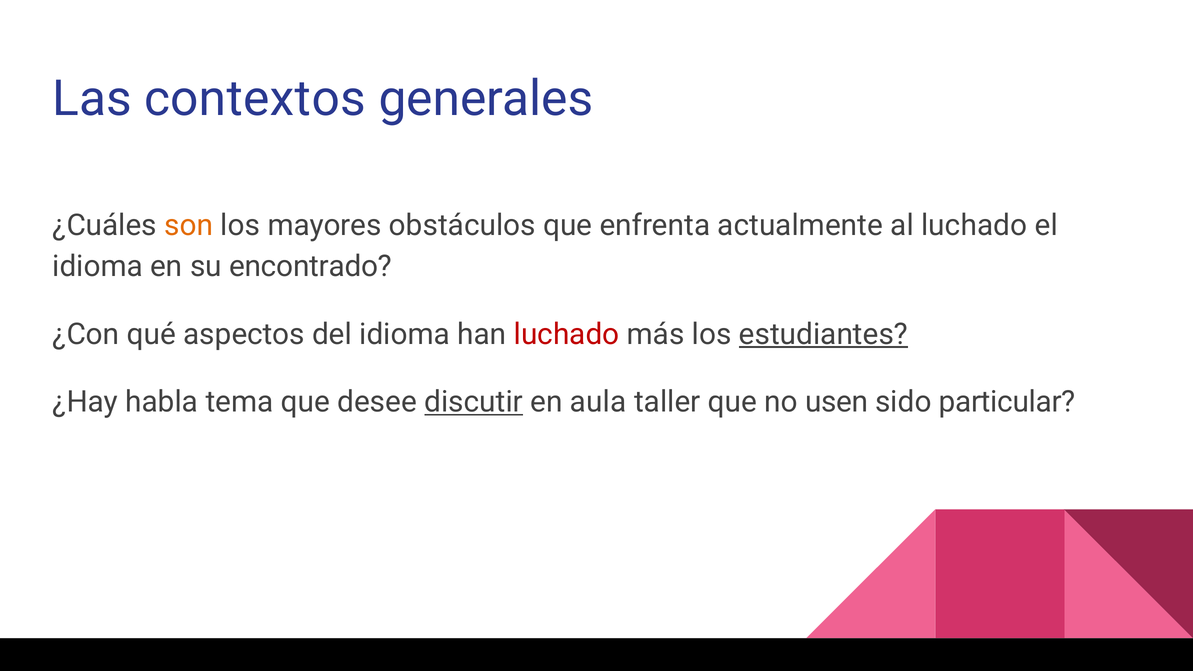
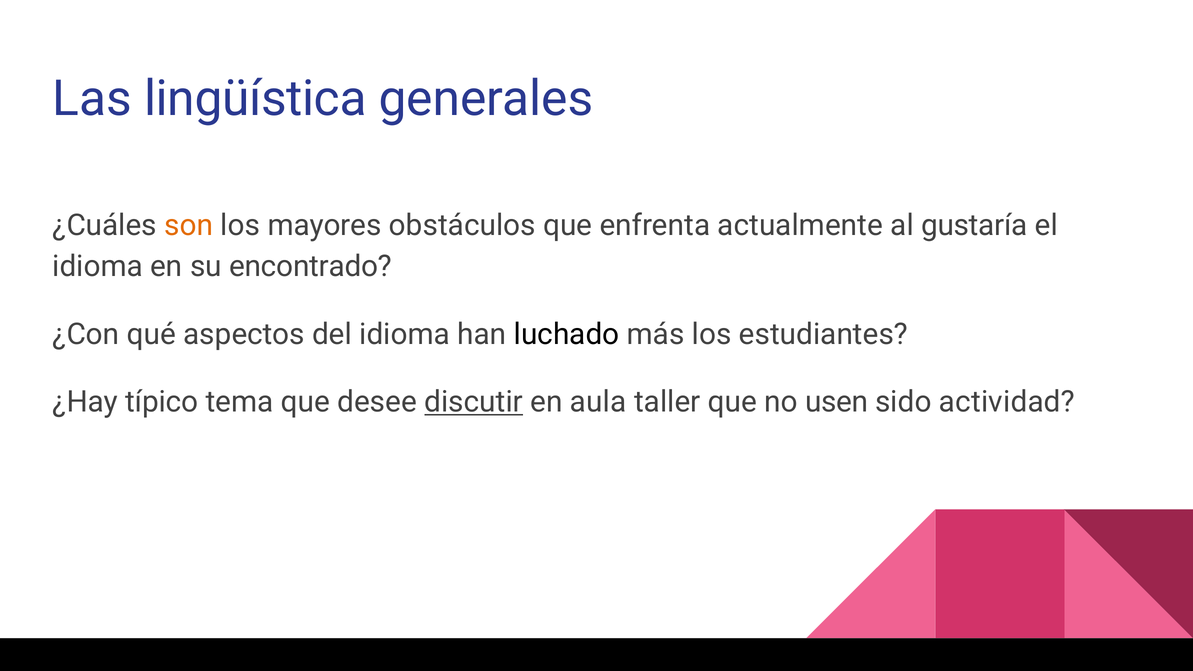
contextos: contextos -> lingüística (255, 99)
al luchado: luchado -> gustaría (974, 226)
luchado colour: red -> black (567, 334)
estudiantes underline: present -> none (823, 334)
habla: habla -> típico (162, 402)
particular: particular -> actividad (1007, 402)
